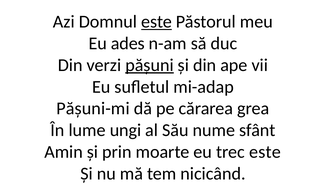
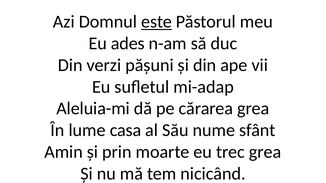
pășuni underline: present -> none (149, 65)
Pășuni-mi: Pășuni-mi -> Aleluia-mi (93, 109)
ungi: ungi -> casa (126, 130)
trec este: este -> grea (265, 152)
